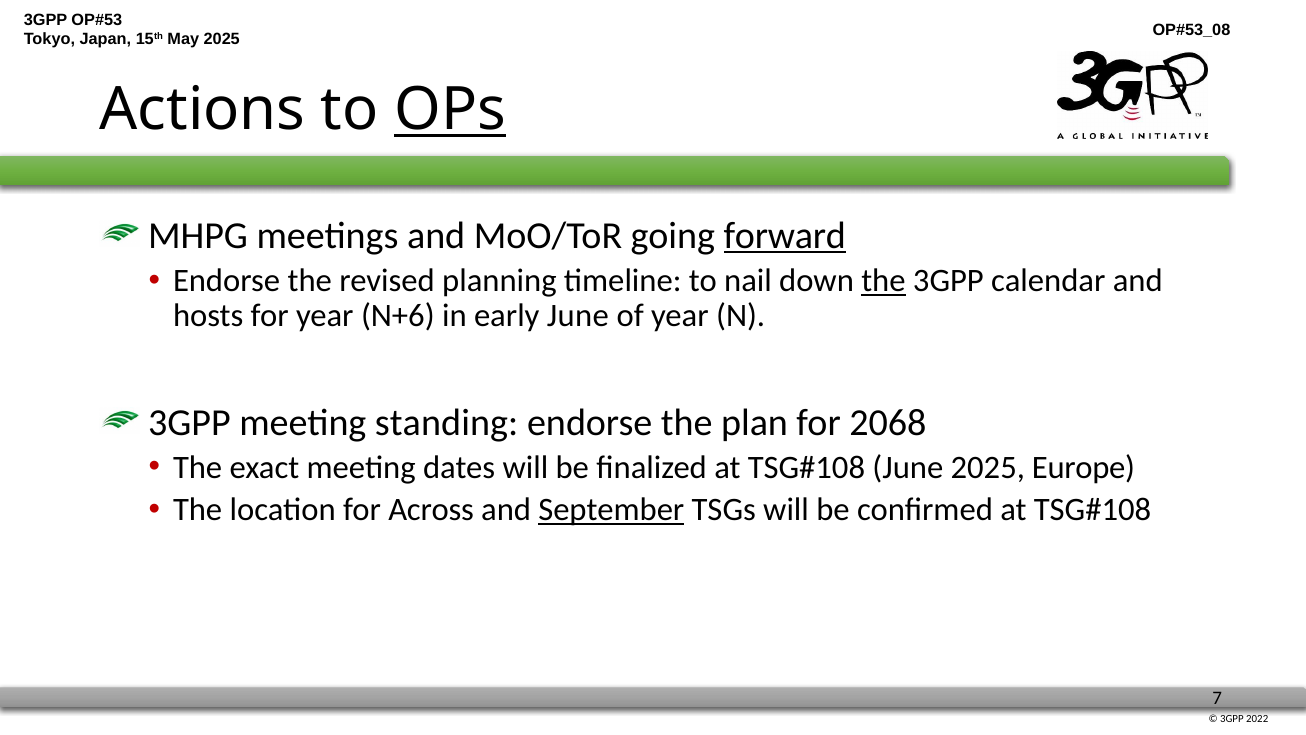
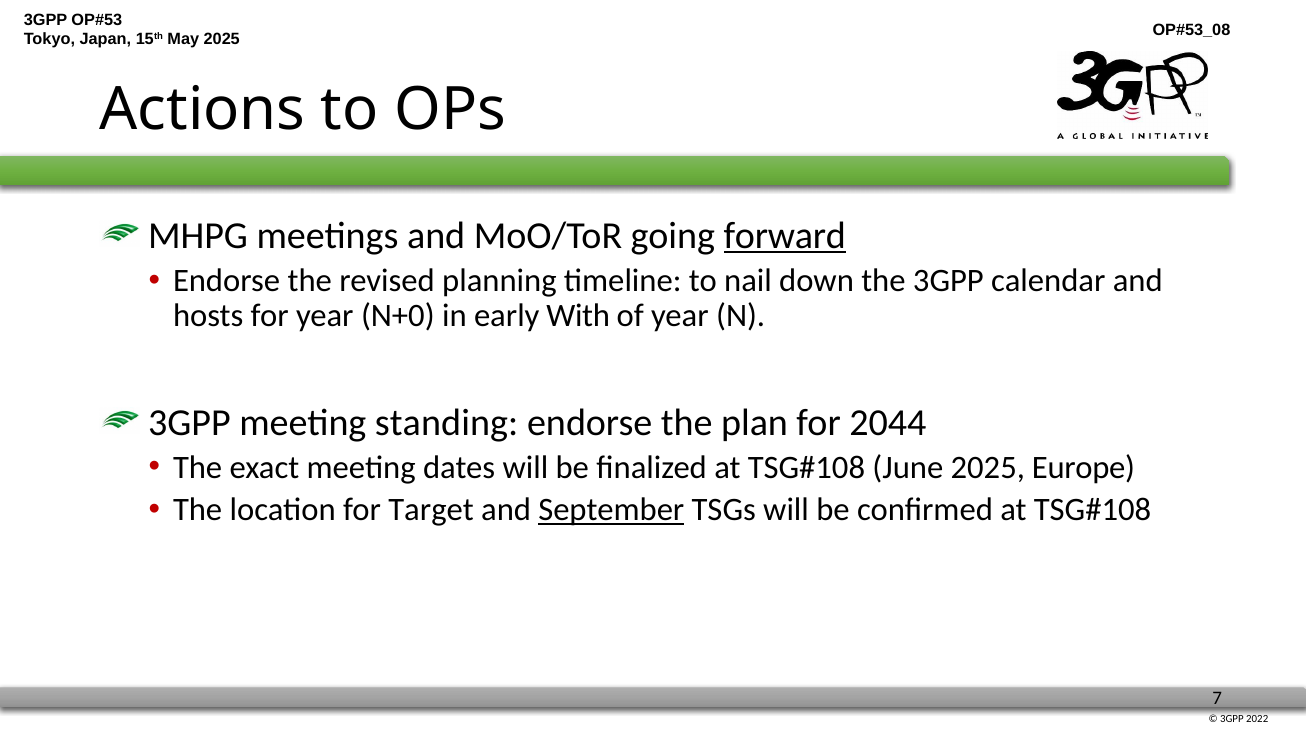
OPs underline: present -> none (450, 110)
the underline: present -> none (883, 280)
N+6: N+6 -> N+0 (398, 316)
early June: June -> With (578, 316)
2068: 2068 -> 2044 (888, 422)
Across: Across -> Target (431, 509)
